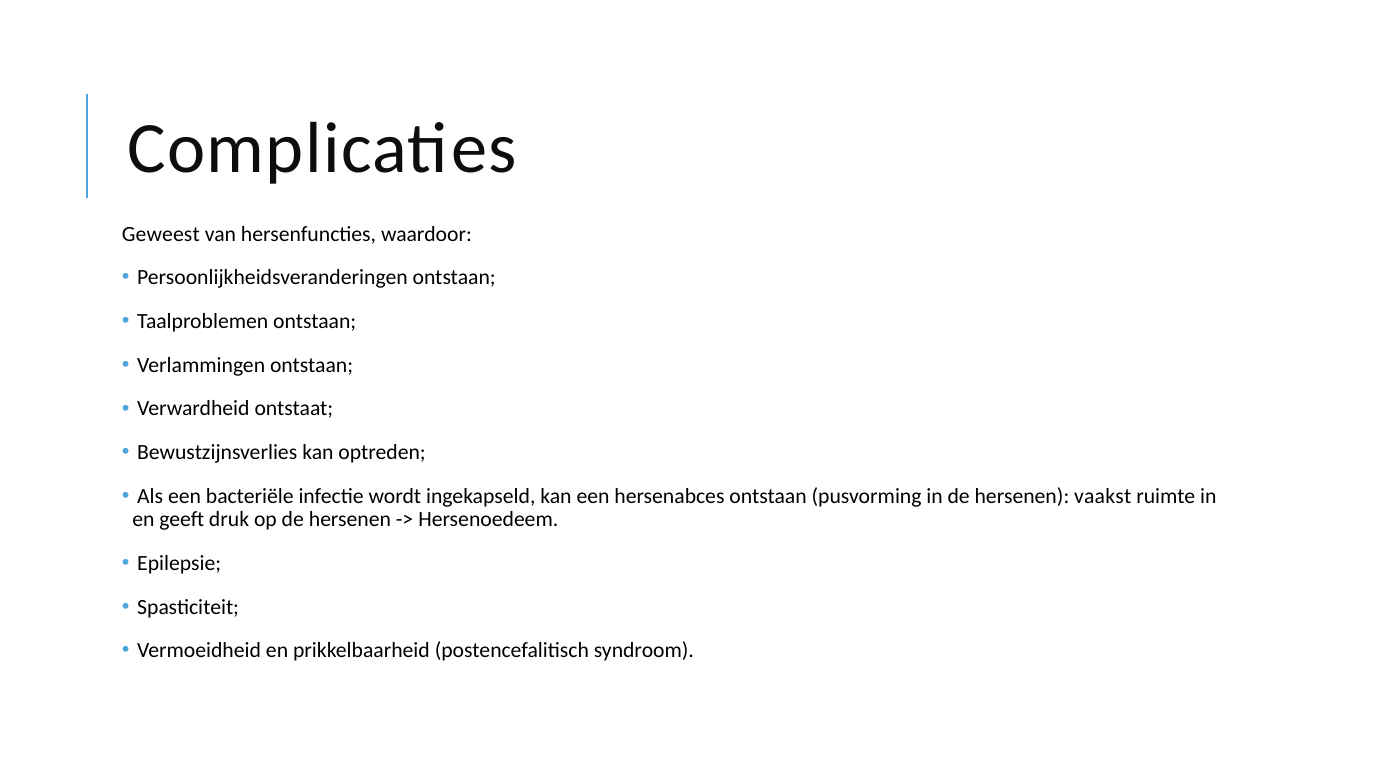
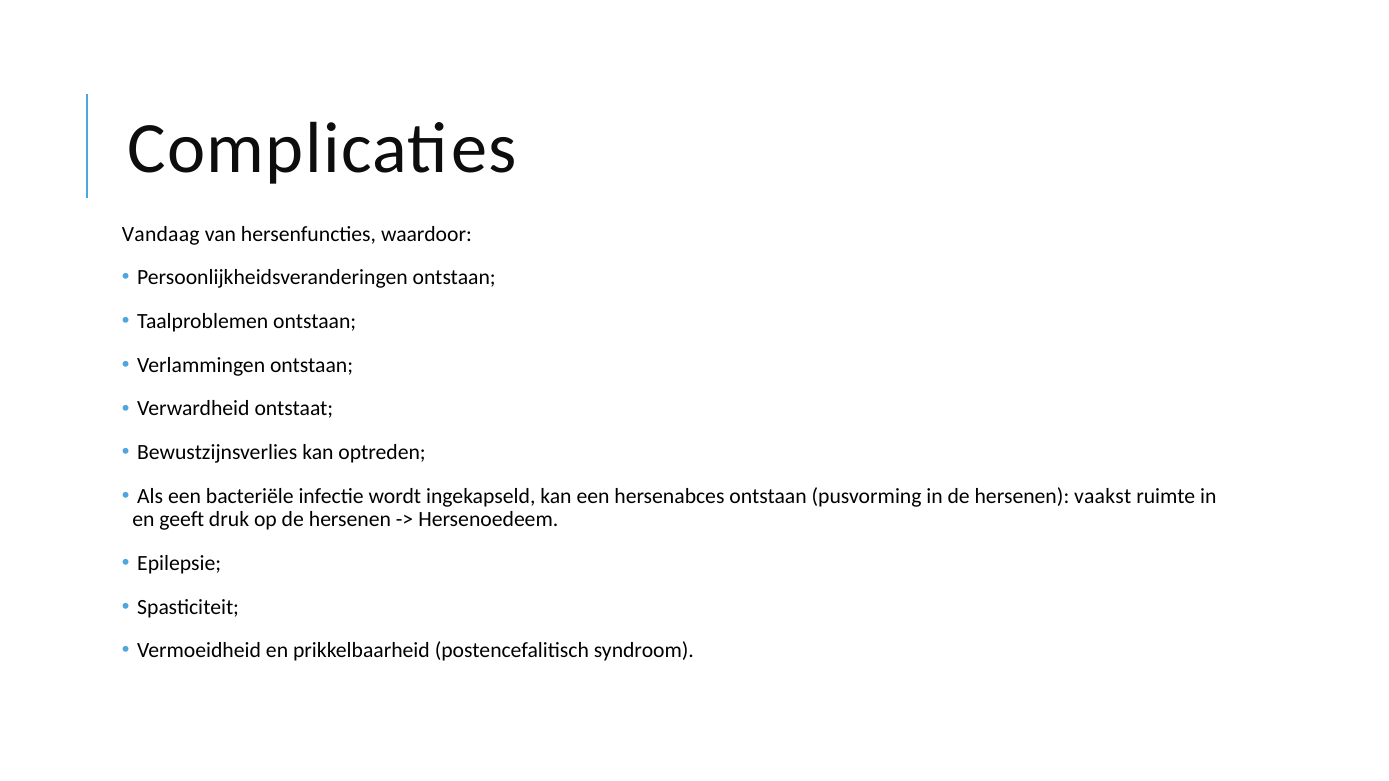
Geweest: Geweest -> Vandaag (161, 234)
